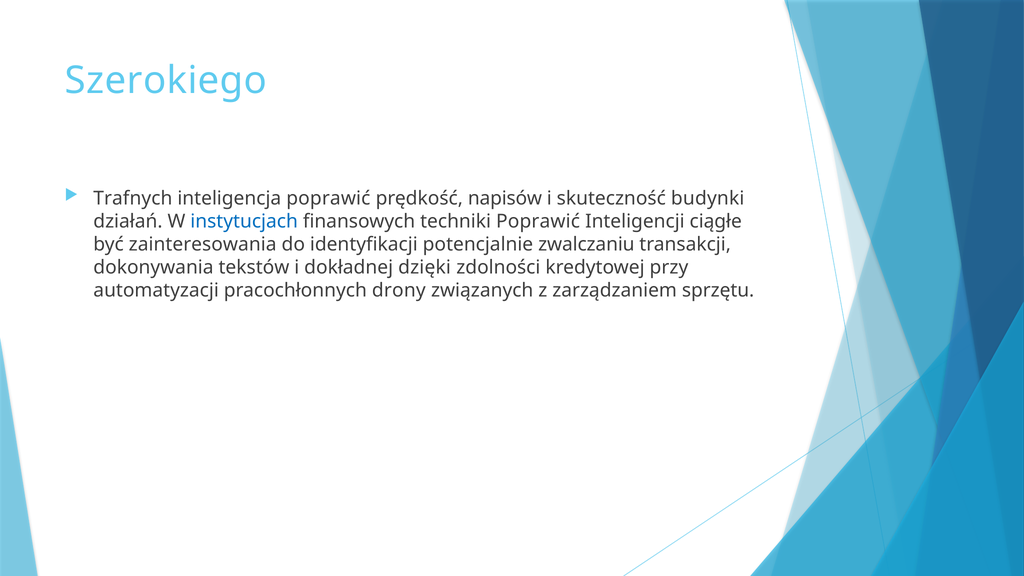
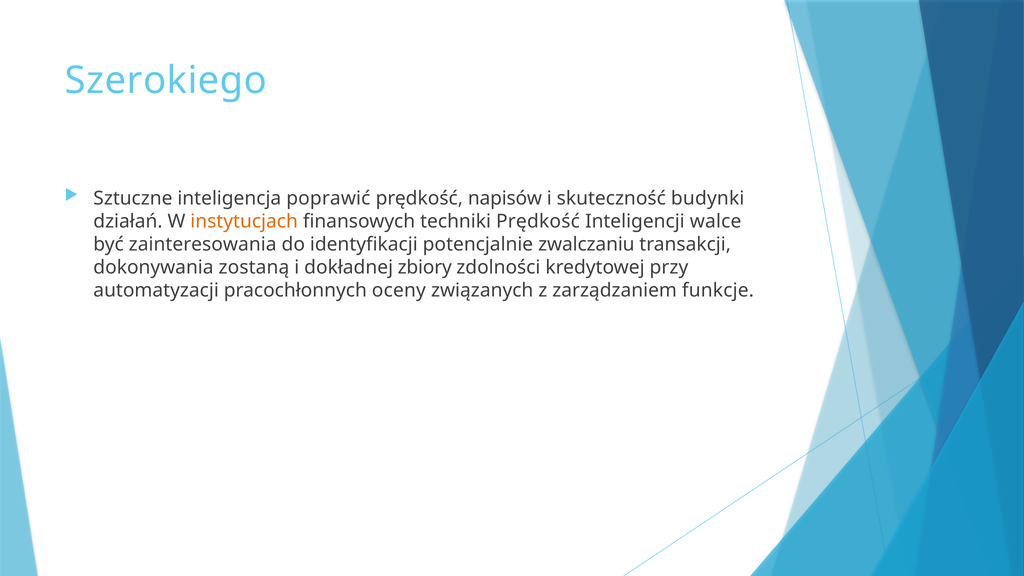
Trafnych: Trafnych -> Sztuczne (133, 198)
instytucjach colour: blue -> orange (244, 221)
techniki Poprawić: Poprawić -> Prędkość (538, 221)
ciągłe: ciągłe -> walce (716, 221)
tekstów: tekstów -> zostaną (254, 267)
dzięki: dzięki -> zbiory (425, 267)
drony: drony -> oceny (399, 290)
sprzętu: sprzętu -> funkcje (718, 290)
